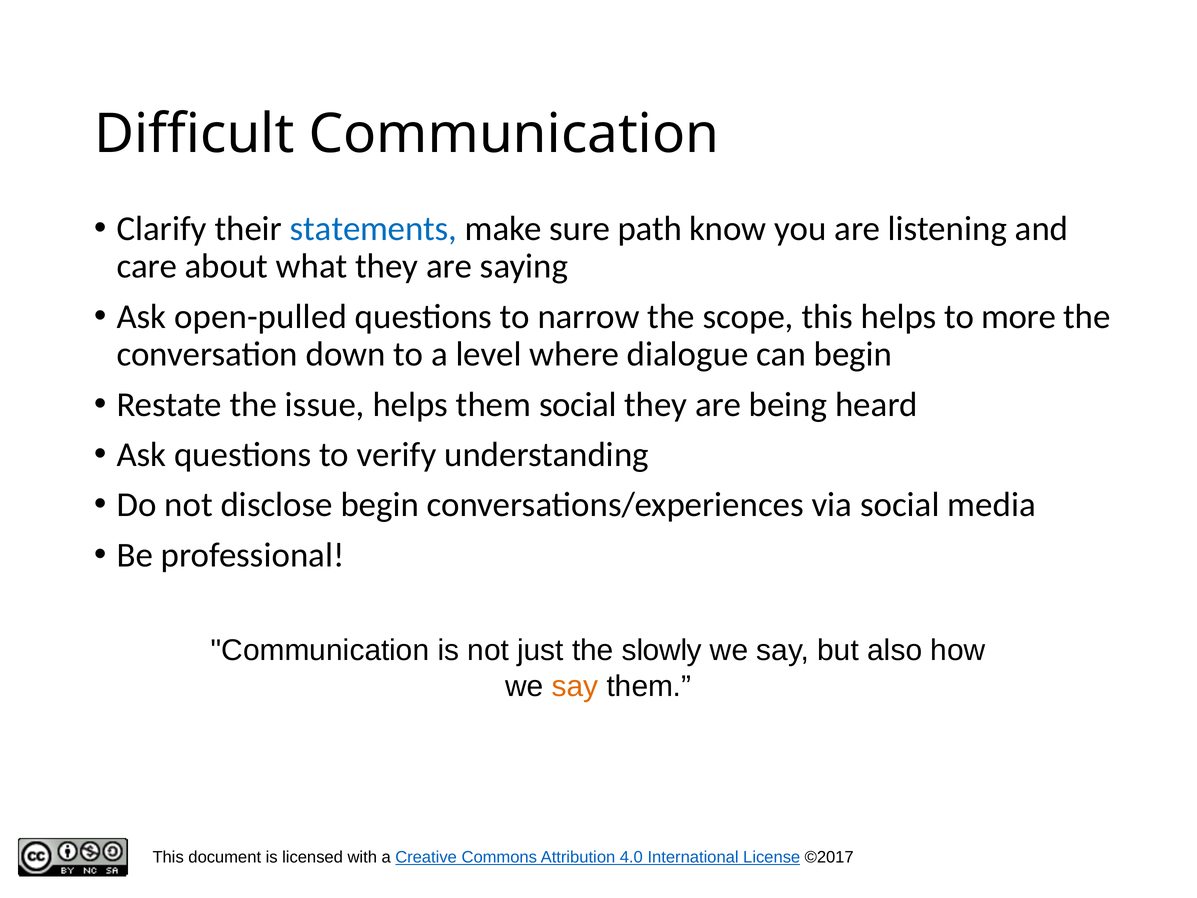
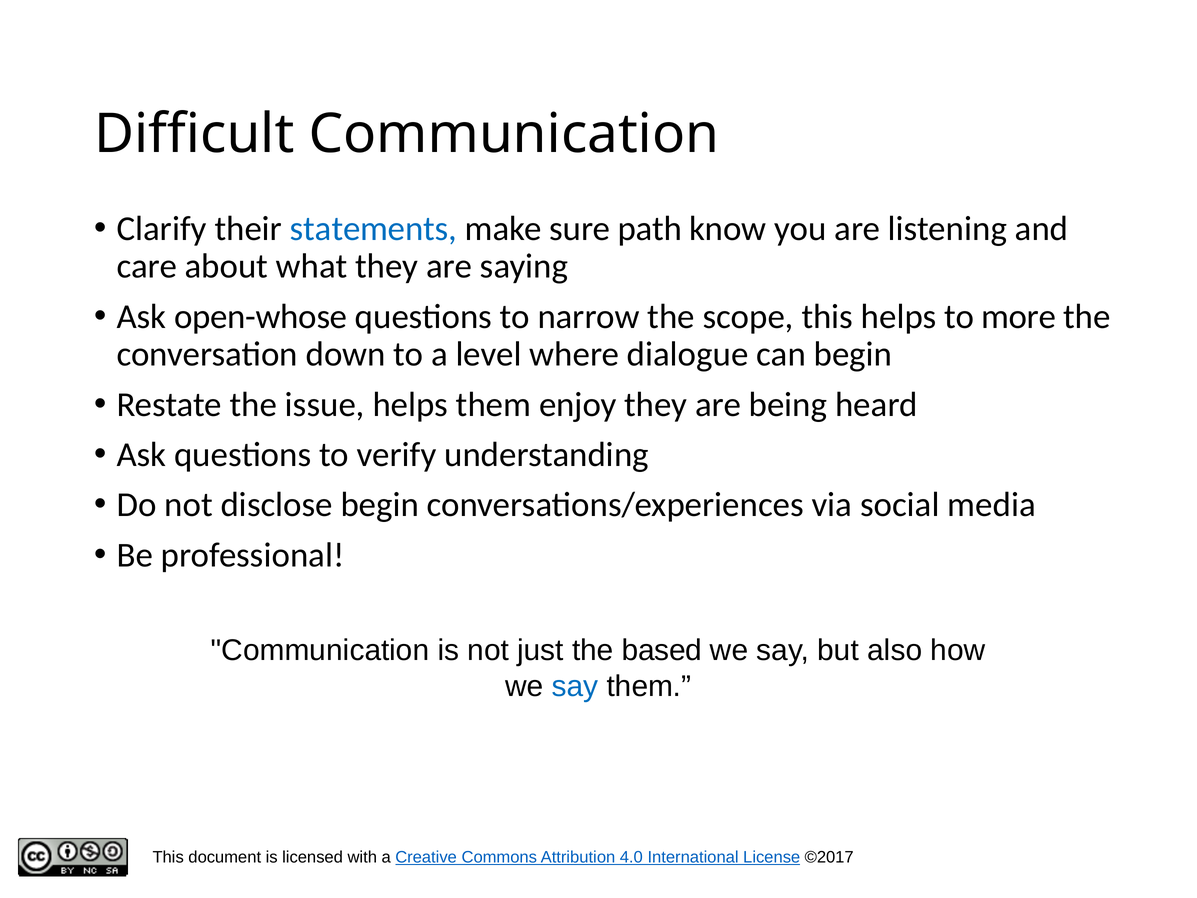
open-pulled: open-pulled -> open-whose (261, 316)
them social: social -> enjoy (578, 404)
slowly: slowly -> based (662, 650)
say colour: orange -> blue (575, 686)
